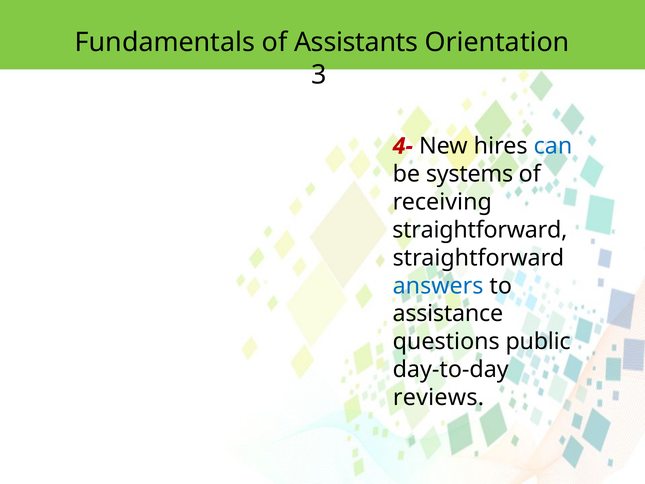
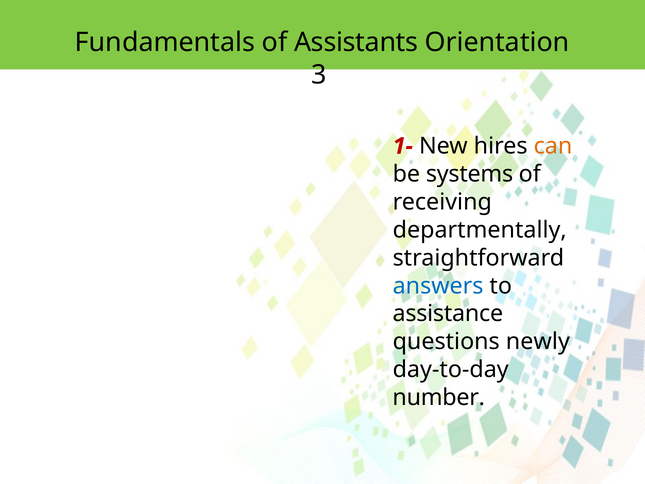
4-: 4- -> 1- (403, 146)
can colour: blue -> orange (553, 146)
straightforward: straightforward -> departmentally (480, 230)
public: public -> newly (538, 342)
reviews: reviews -> number (439, 397)
